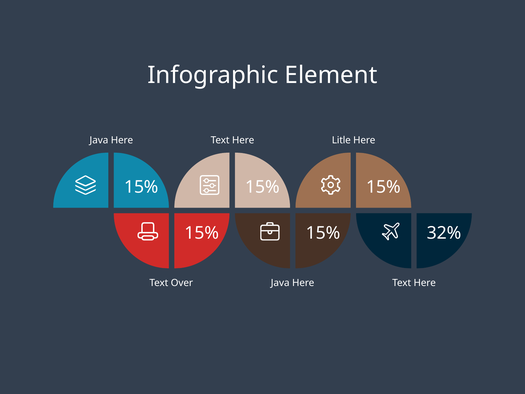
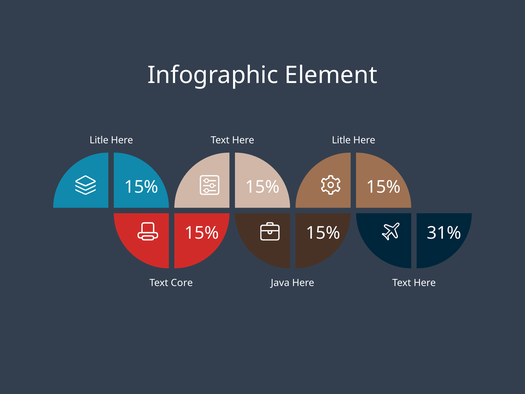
Java: Java -> Litle (99, 140)
32%: 32% -> 31% (444, 233)
Over: Over -> Core (182, 283)
